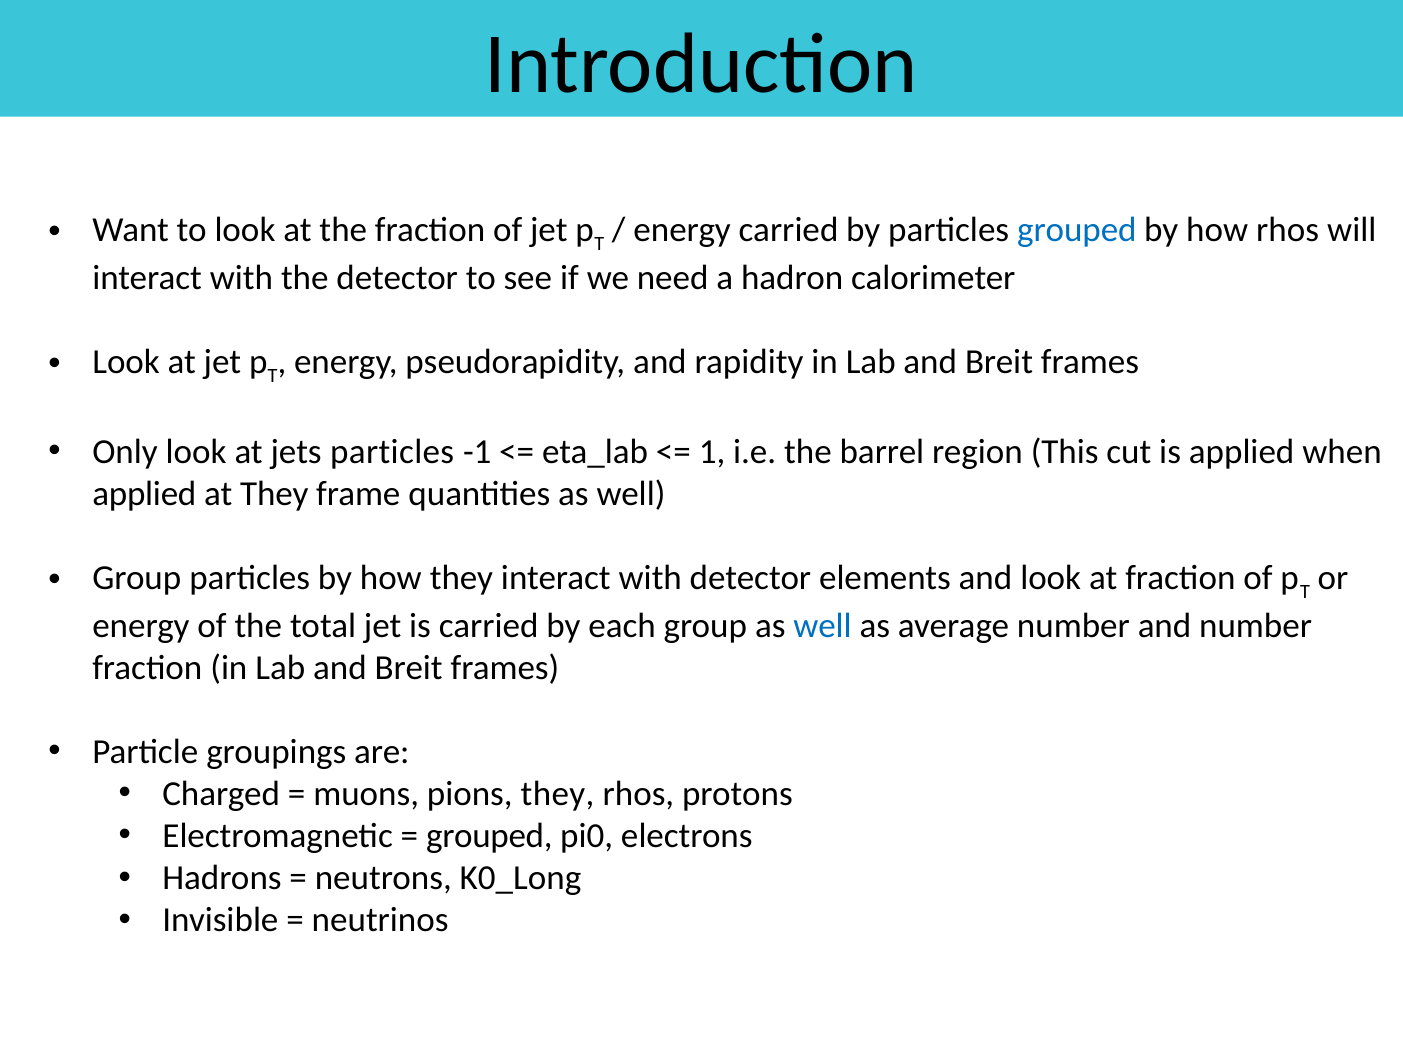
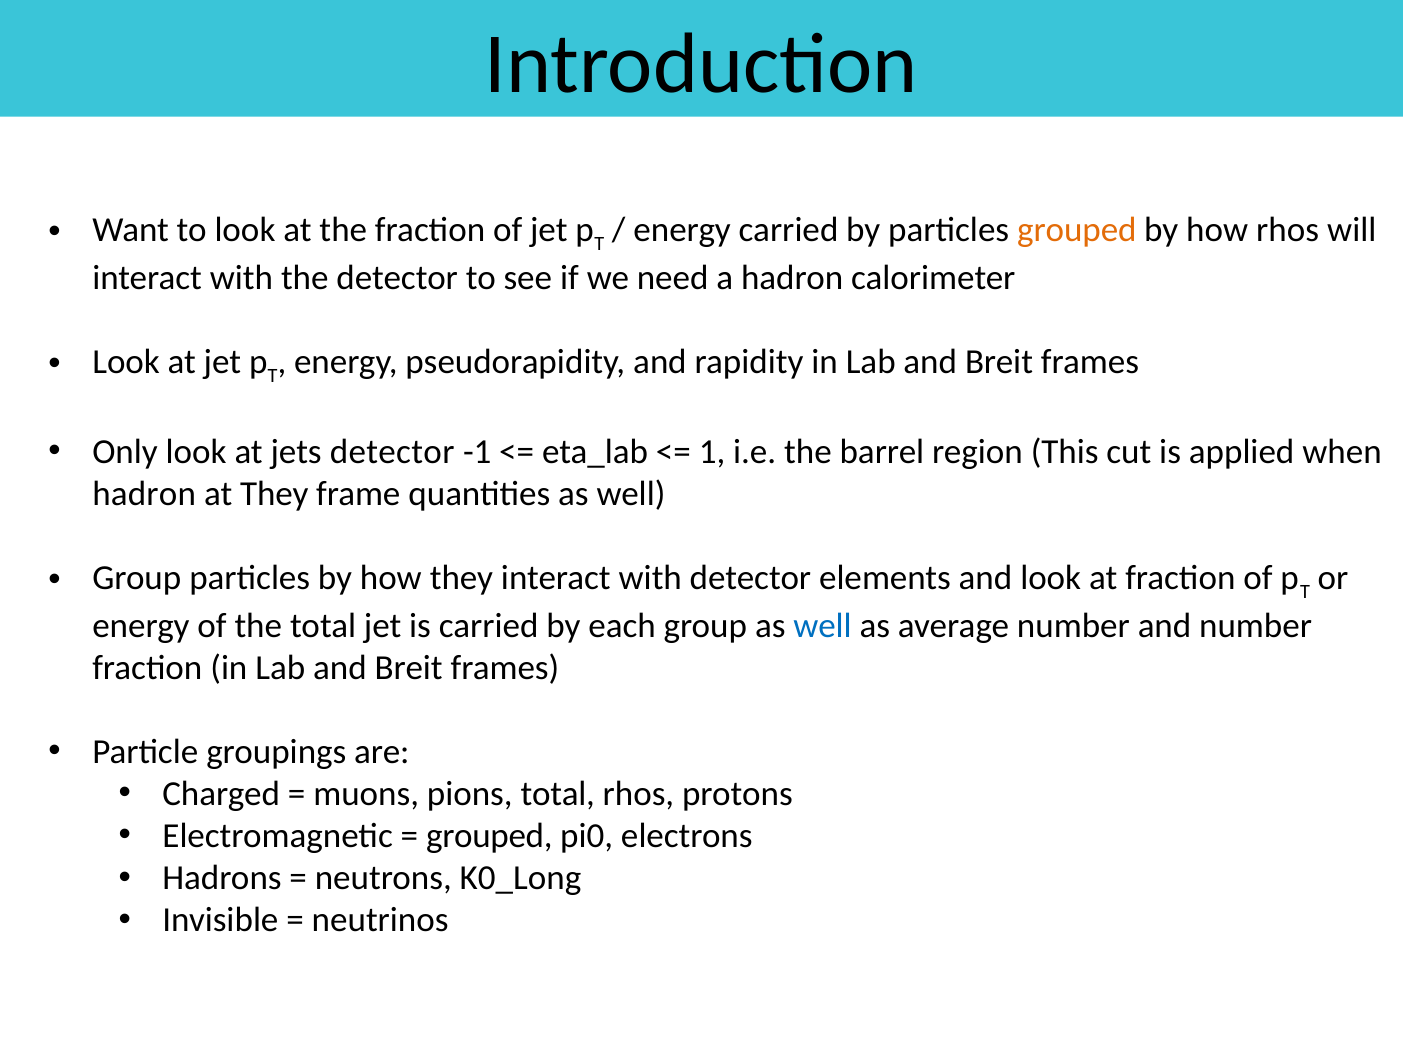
grouped colour: blue -> orange (1077, 230)
jets particles: particles -> detector (392, 452)
applied: applied -> hadron (144, 494)
pions they: they -> total (558, 794)
